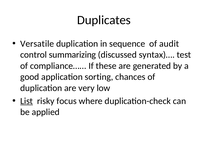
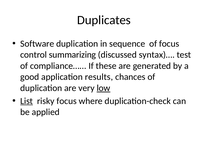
Versatile: Versatile -> Software (37, 44)
of audit: audit -> focus (169, 44)
sorting: sorting -> results (99, 77)
low underline: none -> present (103, 88)
